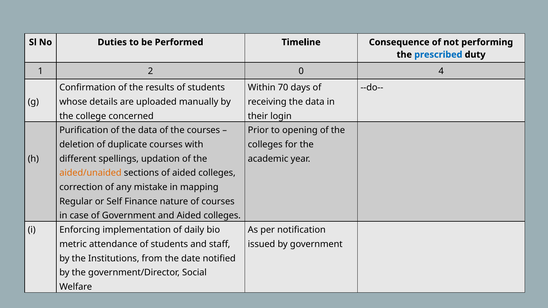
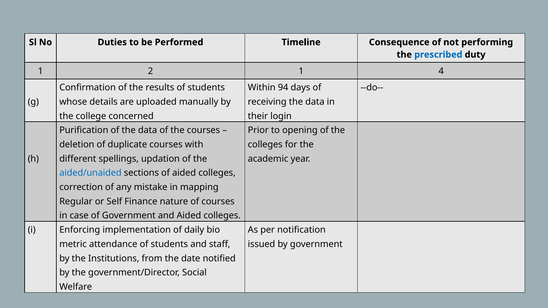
2 0: 0 -> 1 (301, 71)
70: 70 -> 94 (283, 88)
aided/unaided colour: orange -> blue (90, 173)
